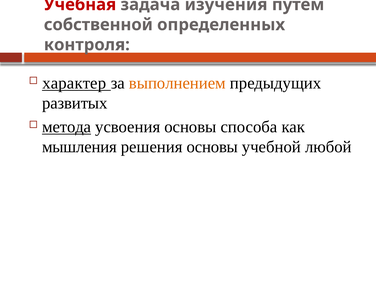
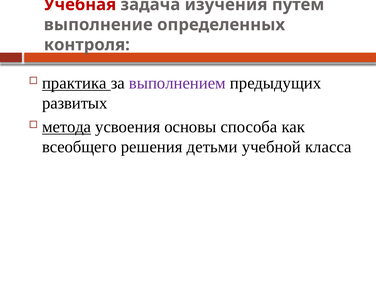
собственной: собственной -> выполнение (98, 25)
характер: характер -> практика (74, 83)
выполнением colour: orange -> purple (177, 83)
мышления: мышления -> всеобщего (79, 147)
решения основы: основы -> детьми (212, 147)
любой: любой -> класса (328, 147)
